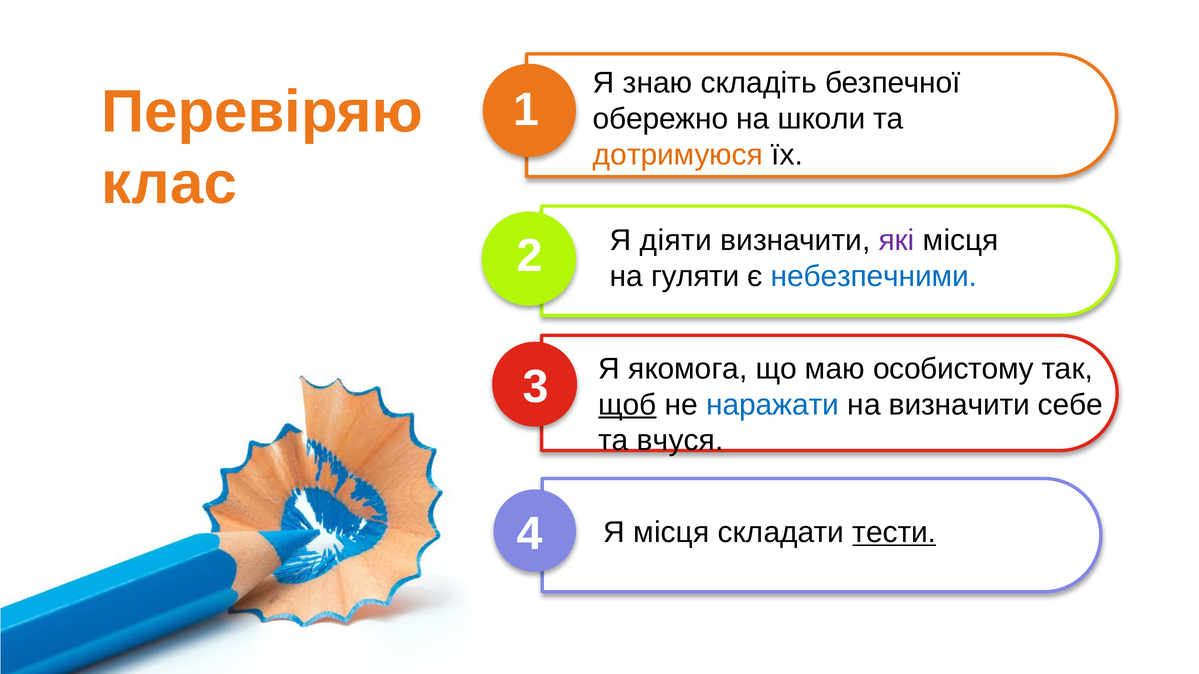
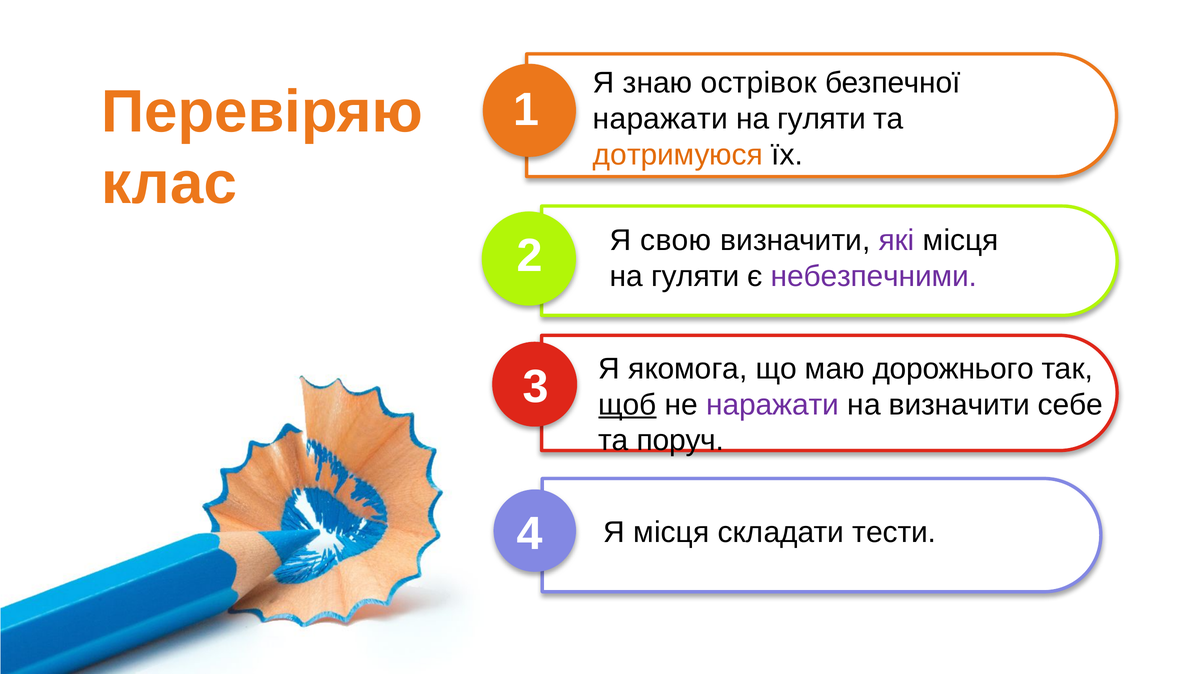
складіть: складіть -> острівок (759, 83)
обережно: обережно -> наражати (660, 119)
школи: школи -> гуляти (822, 119)
діяти: діяти -> свою (676, 241)
небезпечними colour: blue -> purple (874, 277)
особистому: особистому -> дорожнього (953, 369)
наражати colour: blue -> purple (773, 405)
вчуся: вчуся -> поруч (680, 441)
тести underline: present -> none (894, 533)
